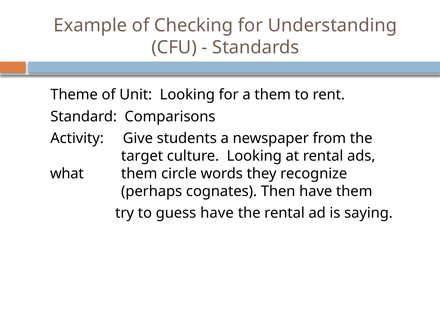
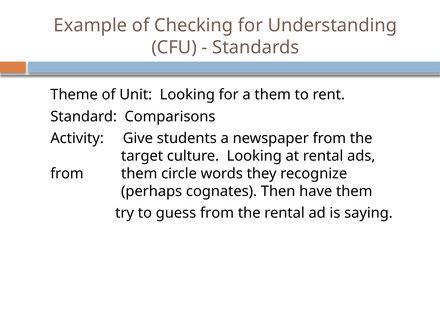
what: what -> from (67, 174)
guess have: have -> from (217, 213)
